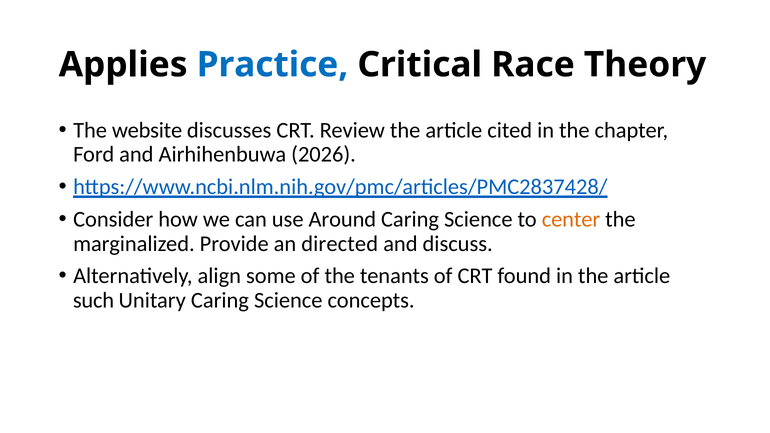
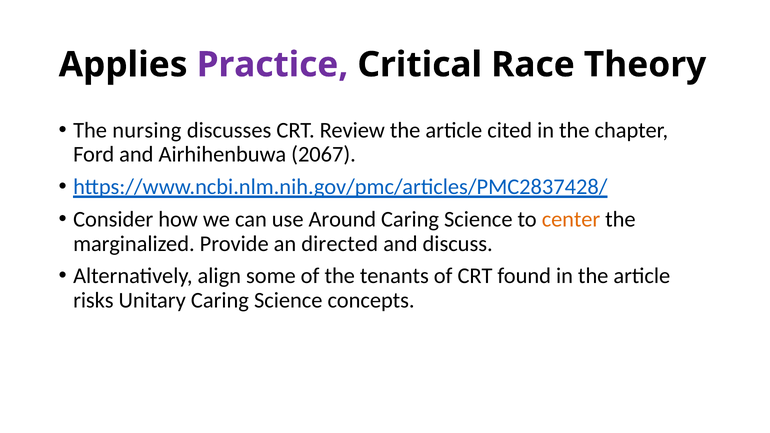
Practice colour: blue -> purple (272, 65)
website: website -> nursing (147, 130)
2026: 2026 -> 2067 (324, 154)
such: such -> risks (93, 300)
